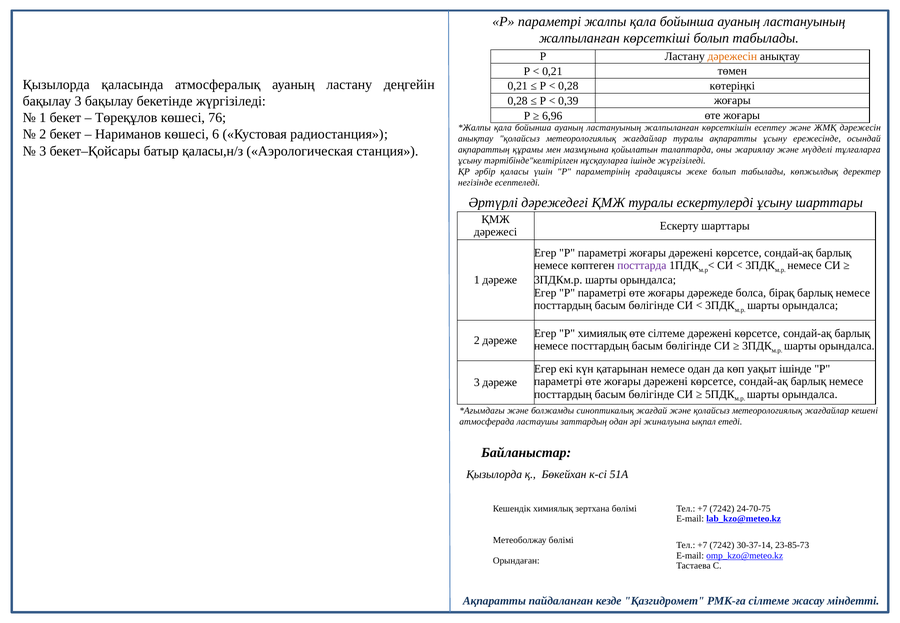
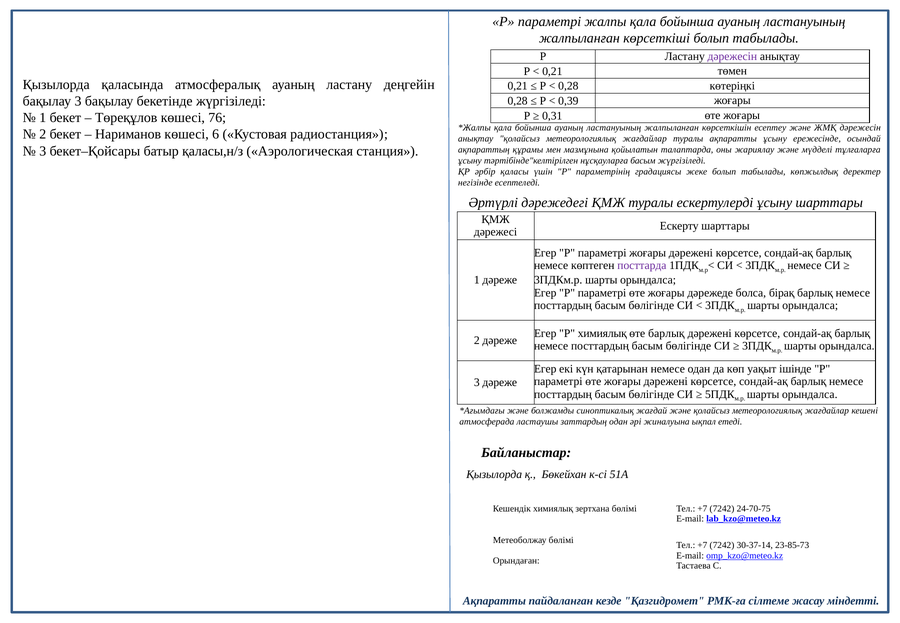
дәрежесін colour: orange -> purple (732, 57)
6,96: 6,96 -> 0,31 (552, 116)
нұсқауларға ішінде: ішінде -> басым (643, 161)
өте сілтеме: сілтеме -> барлық (666, 333)
